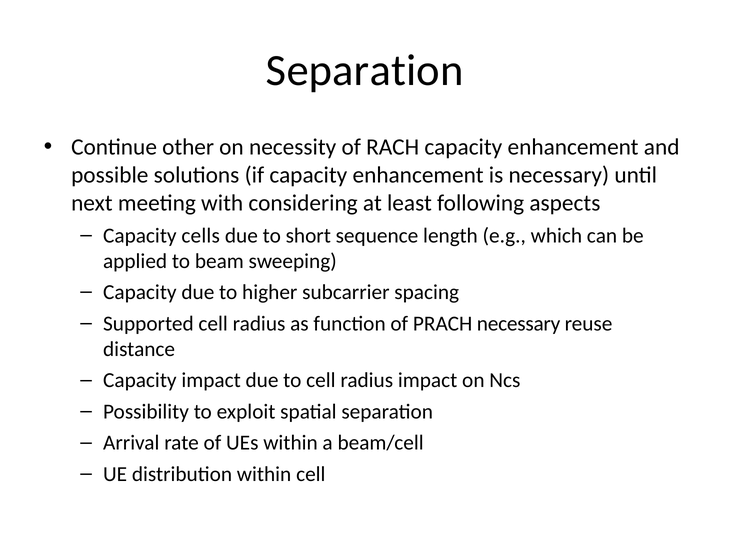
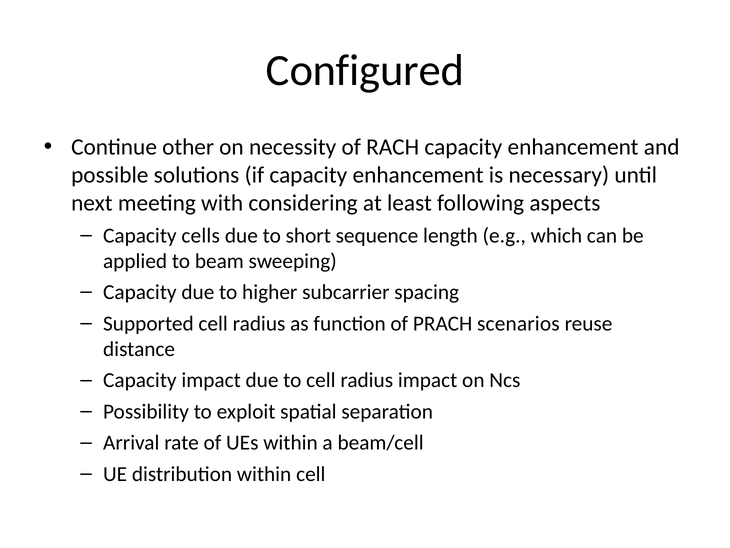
Separation: Separation -> Configured (365, 71)
PRACH necessary: necessary -> scenarios (518, 323)
